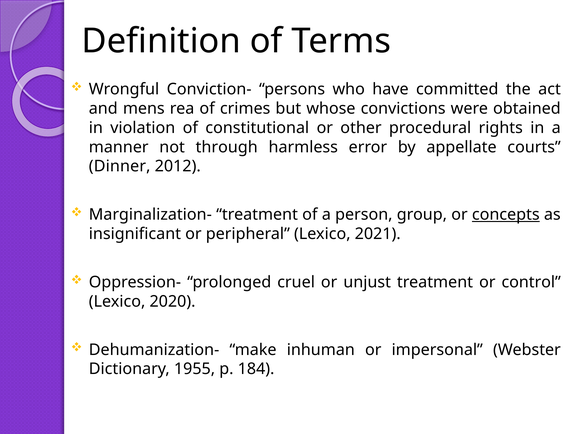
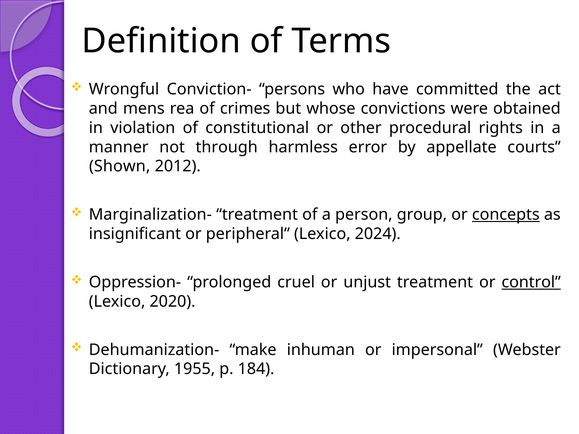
Dinner: Dinner -> Shown (120, 166)
2021: 2021 -> 2024 (378, 234)
control underline: none -> present (531, 282)
